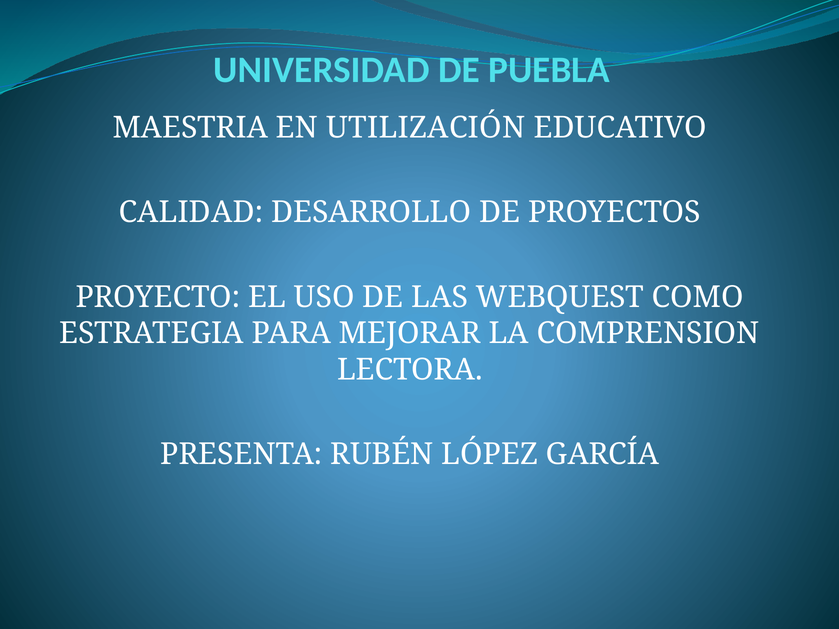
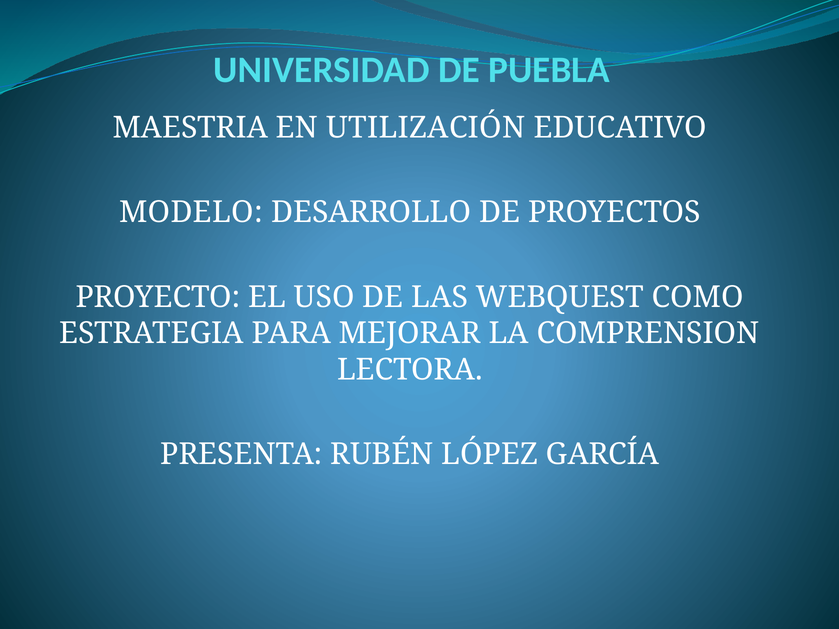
CALIDAD: CALIDAD -> MODELO (191, 212)
